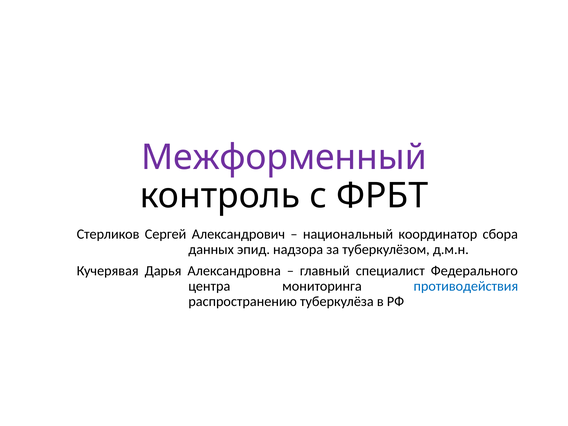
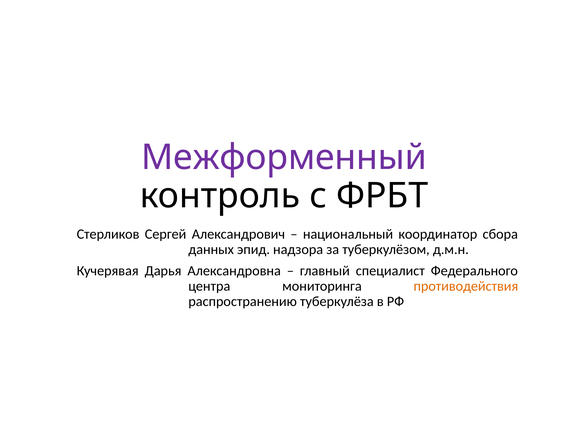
противодействия colour: blue -> orange (466, 286)
